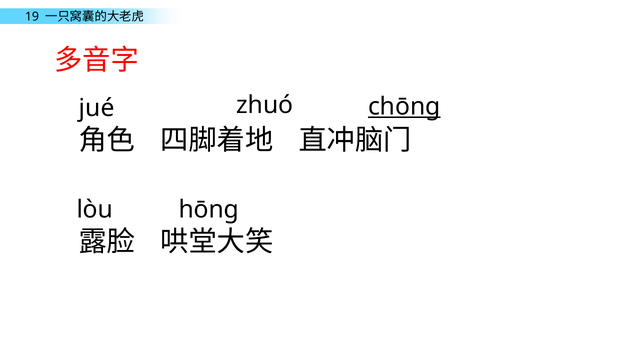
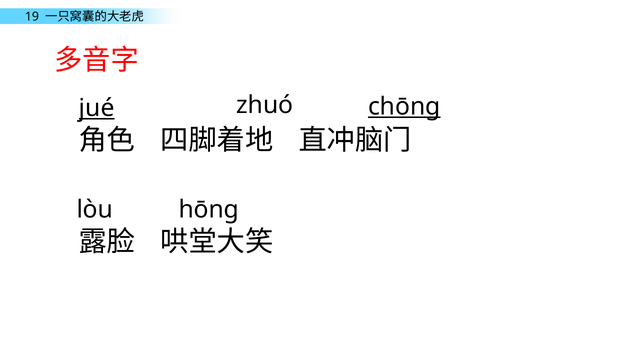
jué underline: none -> present (97, 108)
